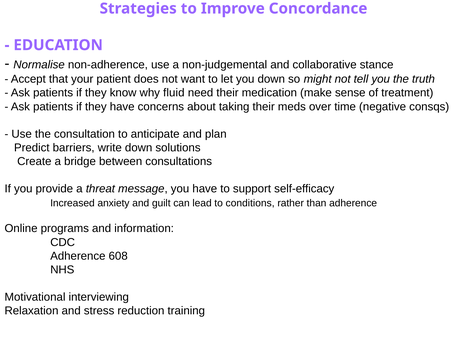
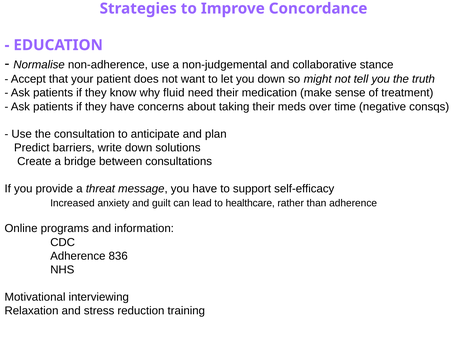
conditions: conditions -> healthcare (250, 203)
608: 608 -> 836 (118, 256)
